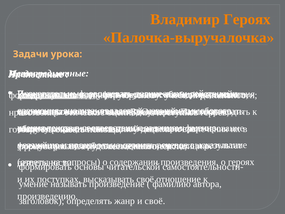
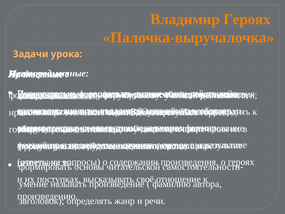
и своё: своё -> речи (155, 201)
